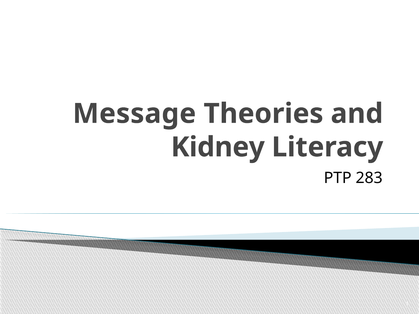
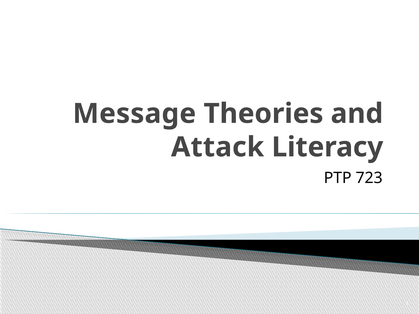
Kidney: Kidney -> Attack (218, 147)
283: 283 -> 723 (369, 178)
